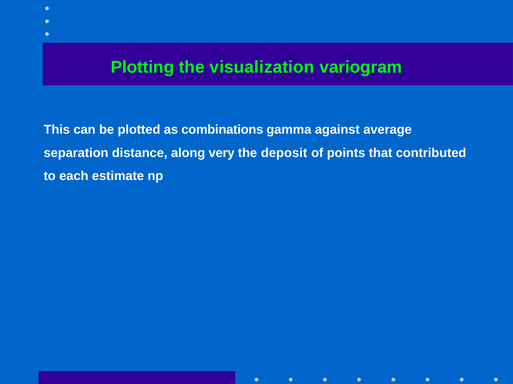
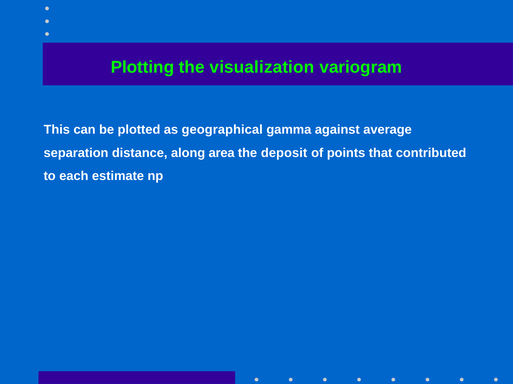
combinations: combinations -> geographical (222, 130)
very: very -> area (222, 153)
